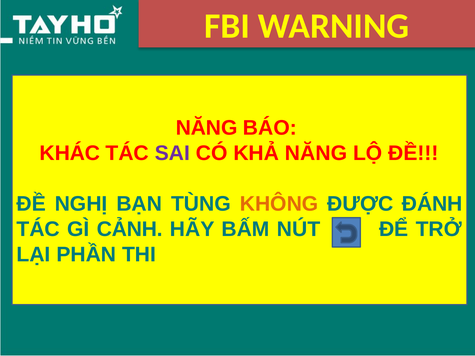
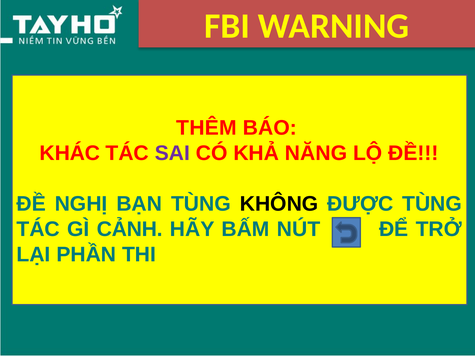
NĂNG: NĂNG -> THÊM (206, 128)
KHÔNG colour: orange -> black (279, 204)
ĐƯỢC ĐÁNH: ĐÁNH -> TÙNG (432, 204)
